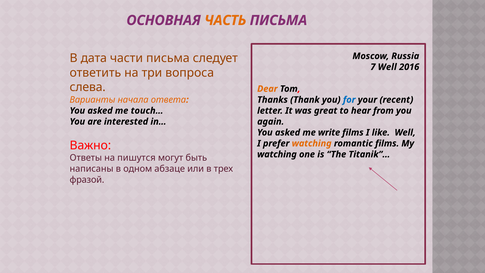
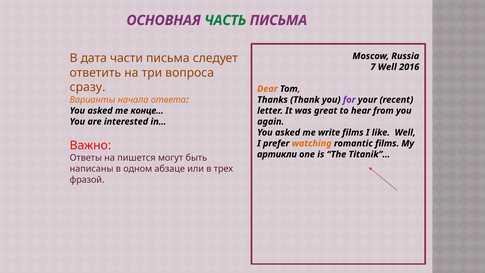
ЧАСТЬ colour: orange -> green (225, 20)
слева: слева -> сразу (88, 87)
for colour: blue -> purple (349, 100)
touch…: touch… -> конце… (147, 111)
watching: watching -> артикли (277, 154)
пишутся: пишутся -> пишется (136, 158)
